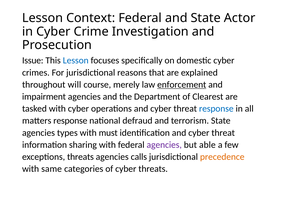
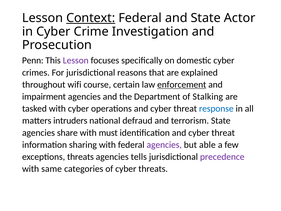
Context underline: none -> present (91, 18)
Issue: Issue -> Penn (33, 60)
Lesson colour: blue -> purple (76, 60)
will: will -> wifi (74, 84)
merely: merely -> certain (126, 84)
Clearest: Clearest -> Stalking (208, 96)
matters response: response -> intruders (70, 121)
types: types -> share (67, 133)
calls: calls -> tells (139, 157)
precedence colour: orange -> purple (222, 157)
